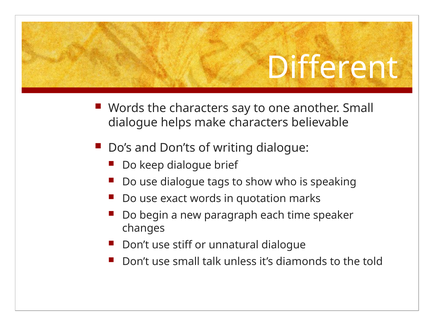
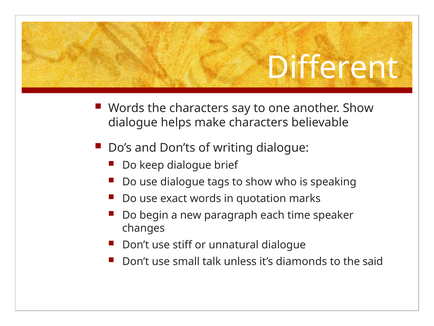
another Small: Small -> Show (358, 108)
told: told -> said (373, 261)
